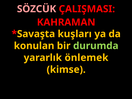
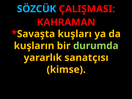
SÖZCÜK colour: pink -> light blue (37, 9)
konulan: konulan -> kuşların (34, 46)
önlemek: önlemek -> sanatçısı (86, 58)
